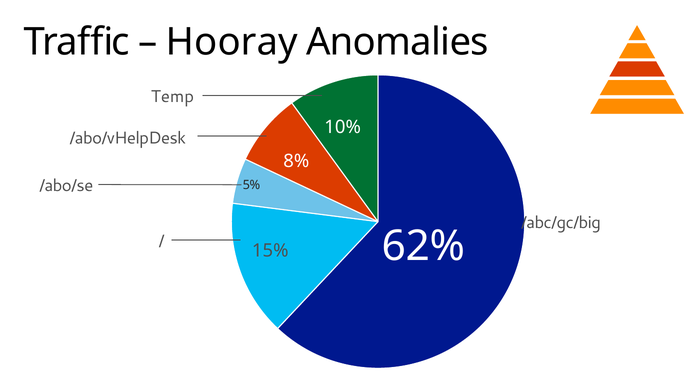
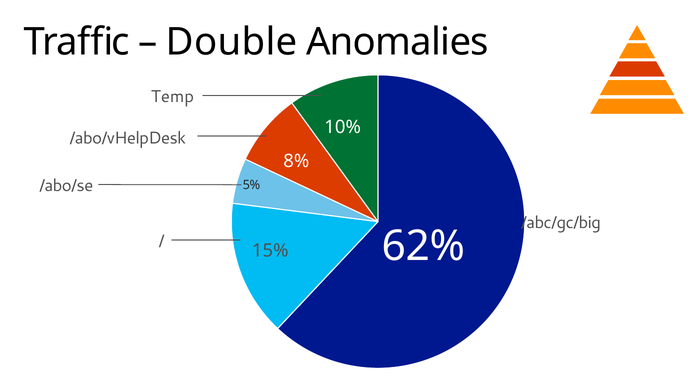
Hooray: Hooray -> Double (232, 42)
